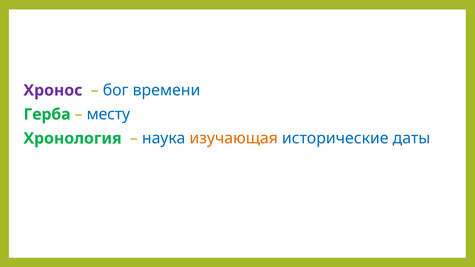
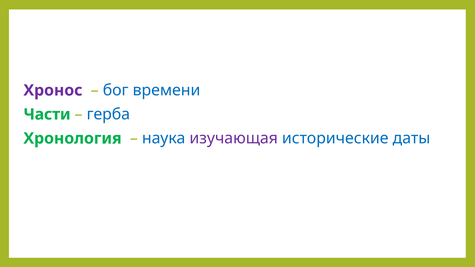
Герба: Герба -> Части (47, 114)
месту: месту -> герба (108, 114)
изучающая colour: orange -> purple (234, 138)
